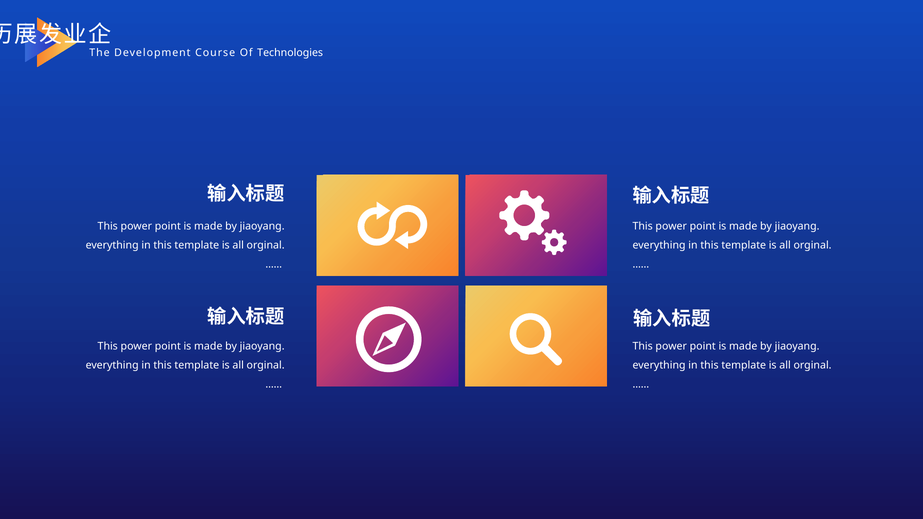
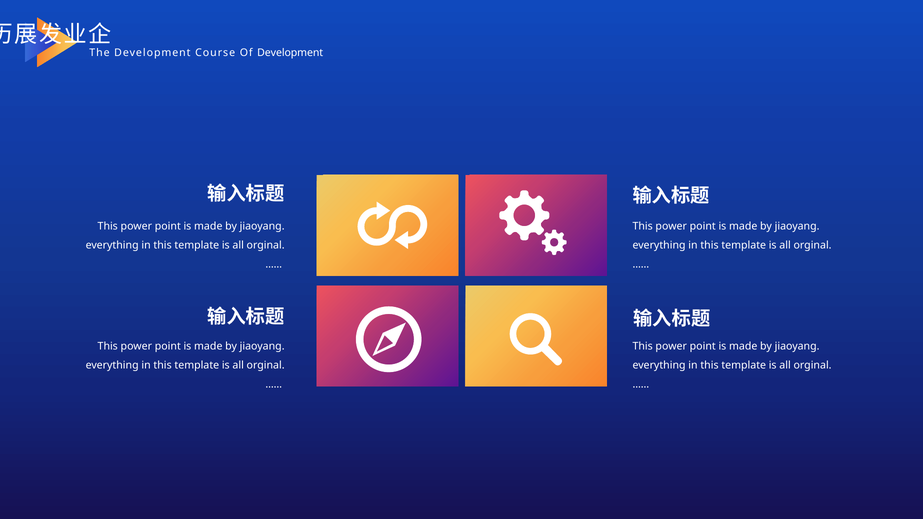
Of Technologies: Technologies -> Development (290, 53)
